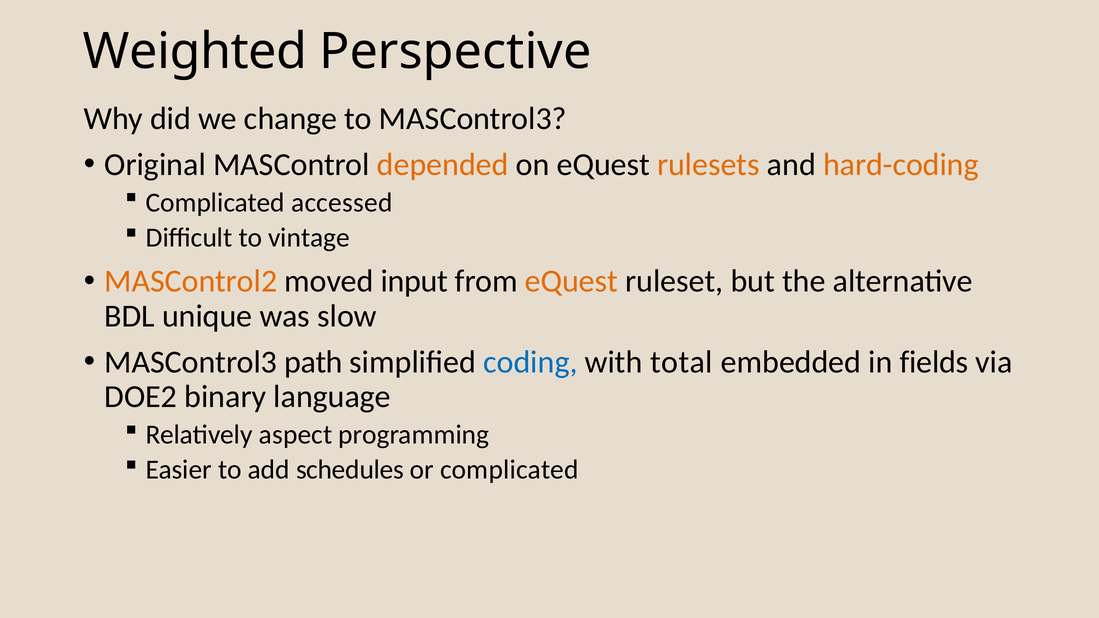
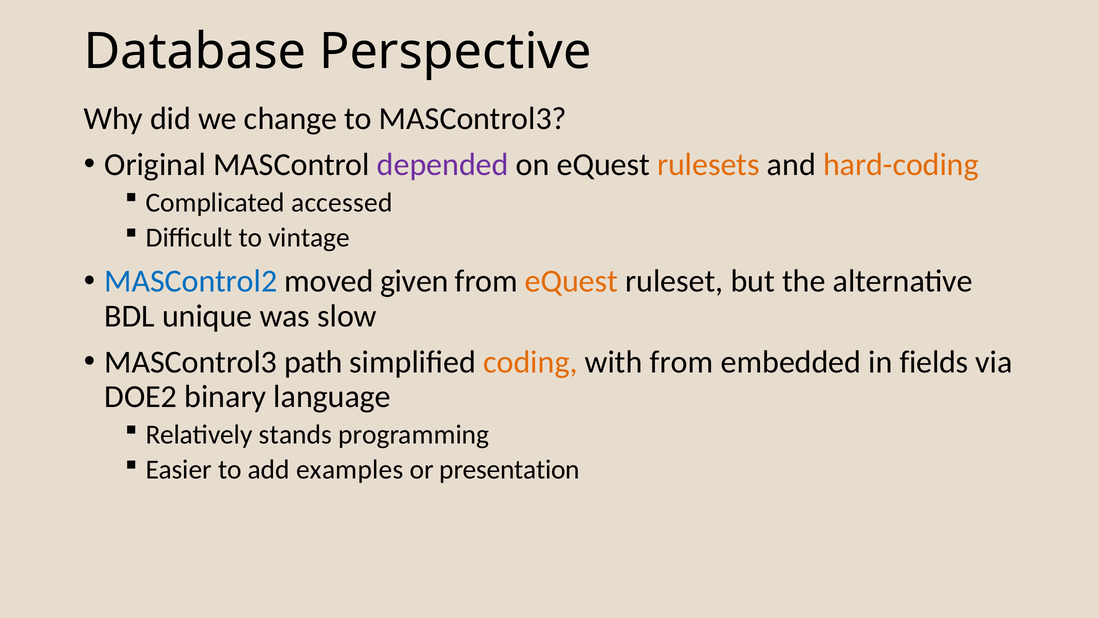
Weighted: Weighted -> Database (195, 52)
depended colour: orange -> purple (443, 165)
MASControl2 colour: orange -> blue (191, 281)
input: input -> given (414, 281)
coding colour: blue -> orange (530, 362)
with total: total -> from (682, 362)
aspect: aspect -> stands (296, 435)
schedules: schedules -> examples (350, 470)
or complicated: complicated -> presentation (510, 470)
